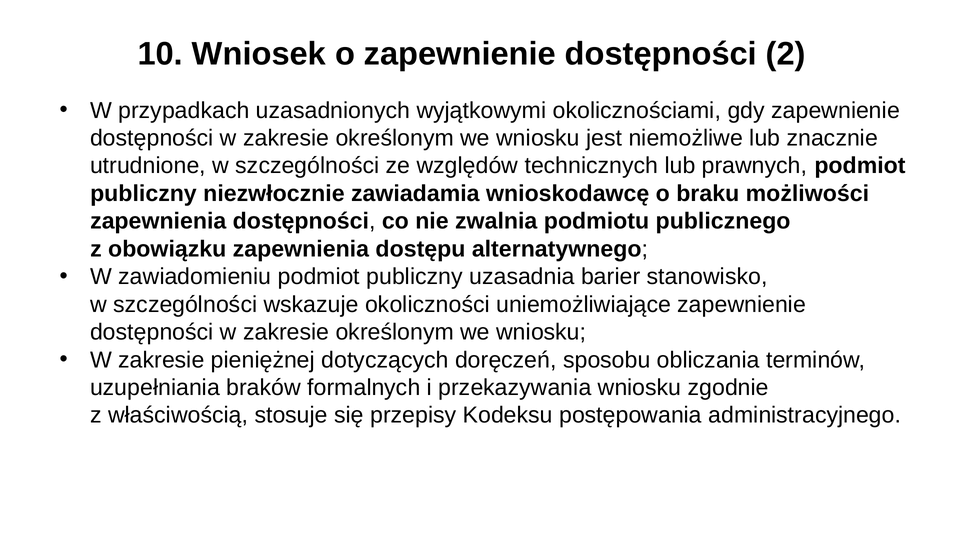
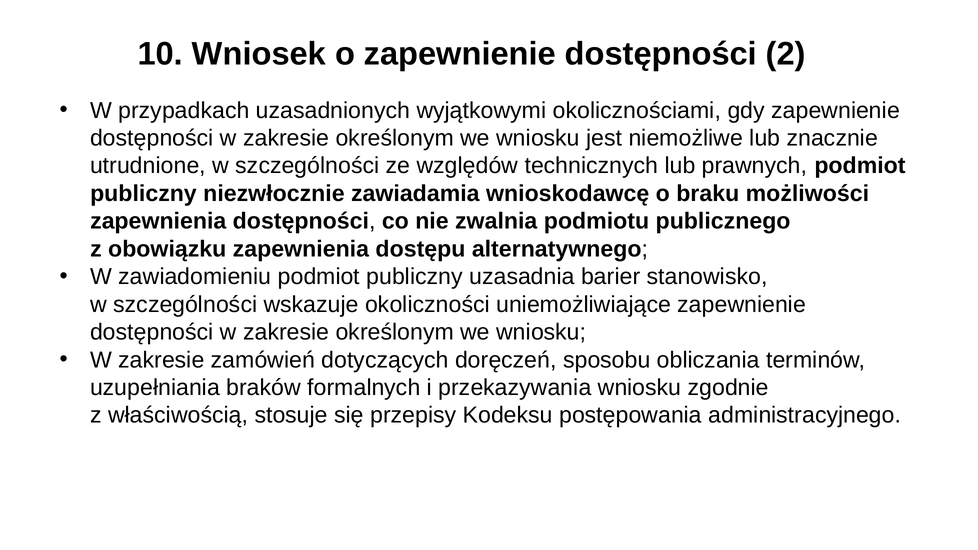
pieniężnej: pieniężnej -> zamówień (263, 360)
